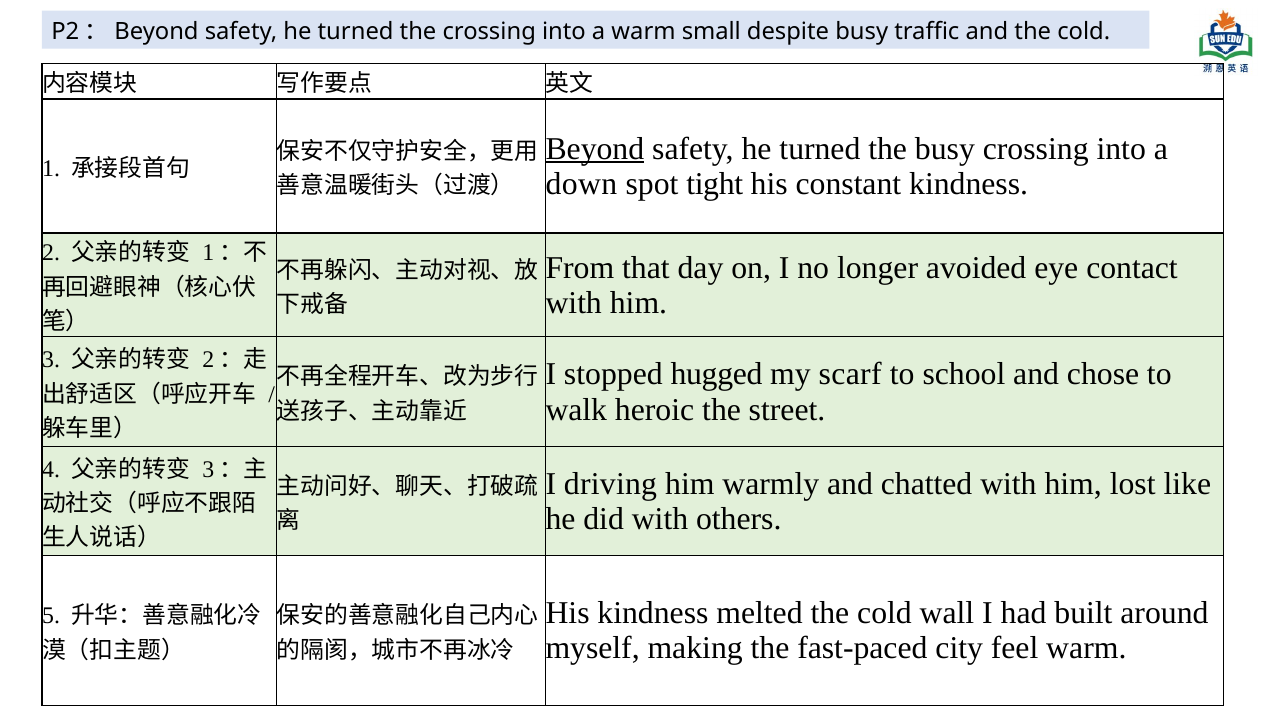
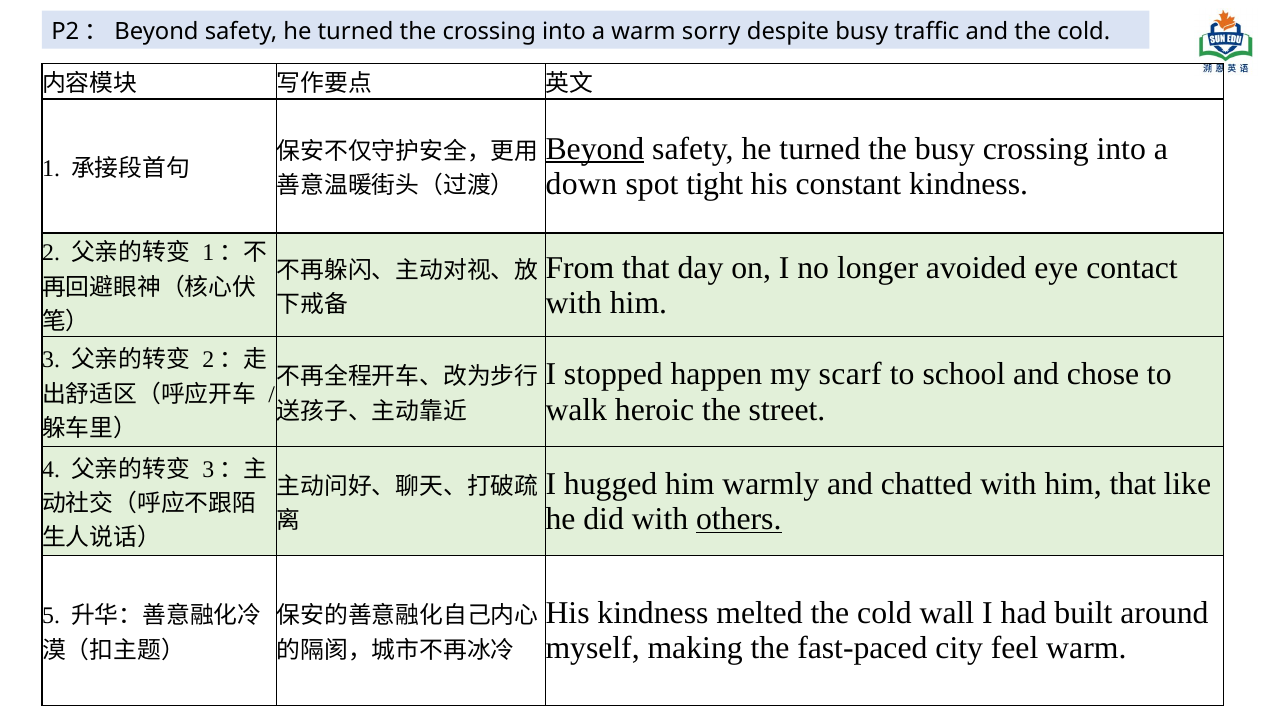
small: small -> sorry (711, 31)
hugged: hugged -> happen (716, 374)
driving: driving -> hugged (611, 484)
him lost: lost -> that (1133, 484)
others underline: none -> present (739, 519)
